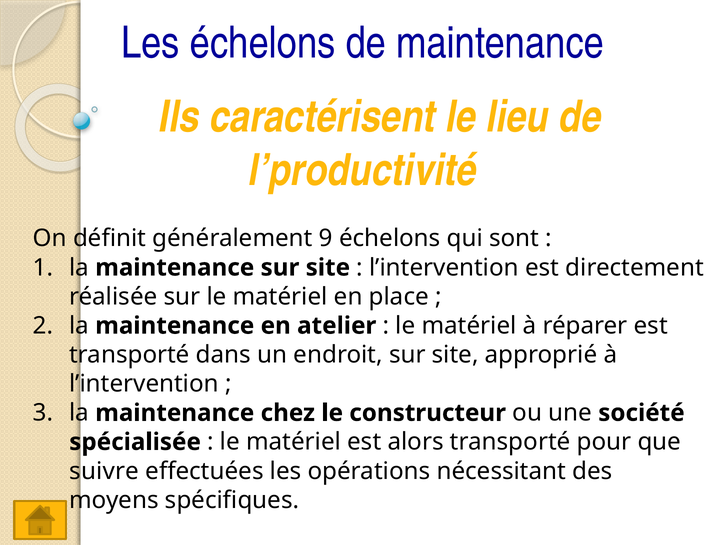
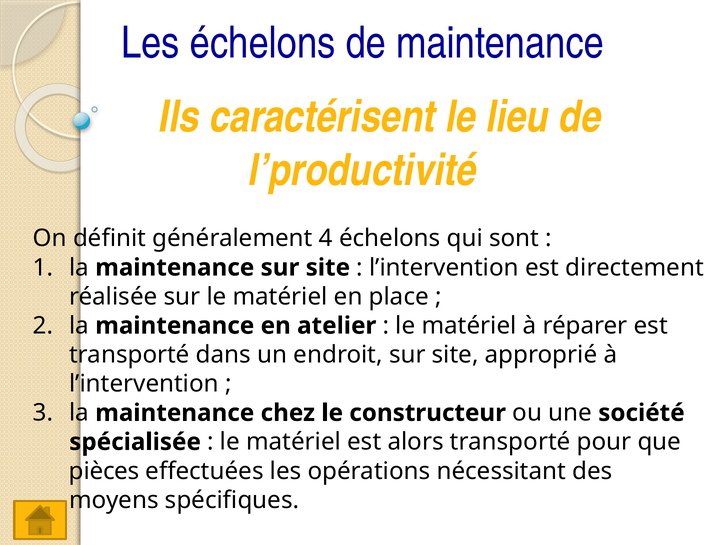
9: 9 -> 4 (326, 239)
suivre: suivre -> pièces (104, 471)
